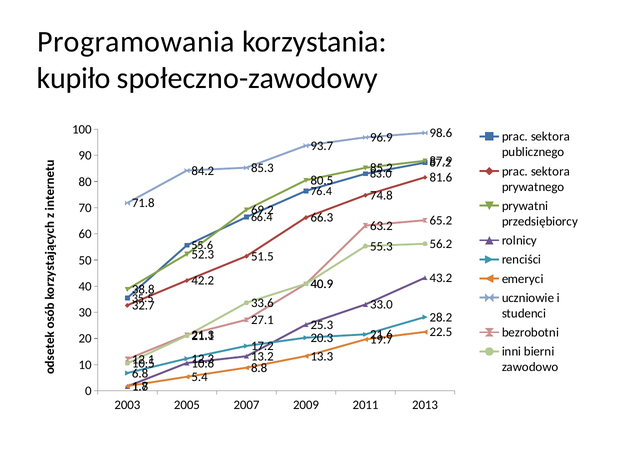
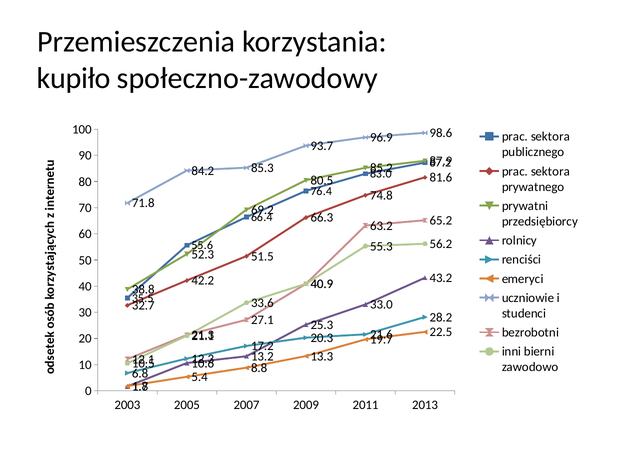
Programowania: Programowania -> Przemieszczenia (136, 42)
